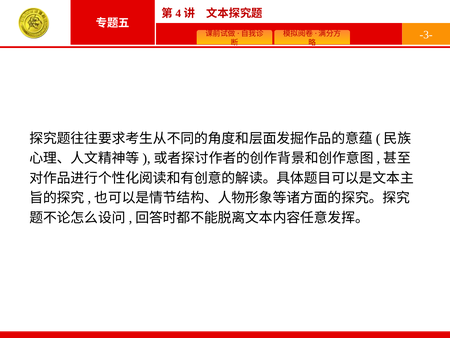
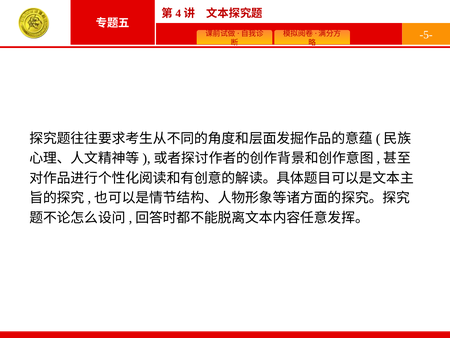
-3-: -3- -> -5- (426, 35)
